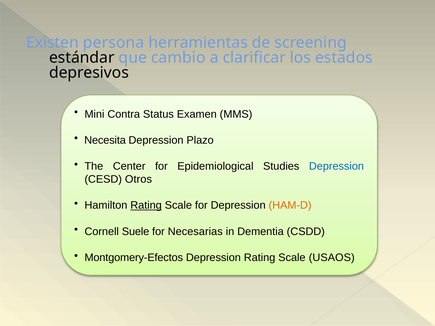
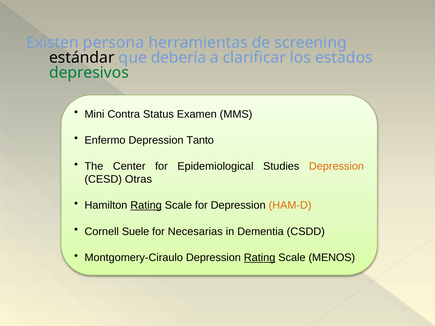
cambio: cambio -> debería (178, 58)
depresivos colour: black -> green (89, 73)
Necesita: Necesita -> Enfermo (105, 140)
Plazo: Plazo -> Tanto (200, 140)
Depression colour: blue -> orange (336, 166)
Otros: Otros -> Otras (138, 179)
Montgomery-Efectos: Montgomery-Efectos -> Montgomery-Ciraulo (134, 258)
Rating underline: none -> present (260, 258)
USAOS: USAOS -> MENOS (332, 258)
